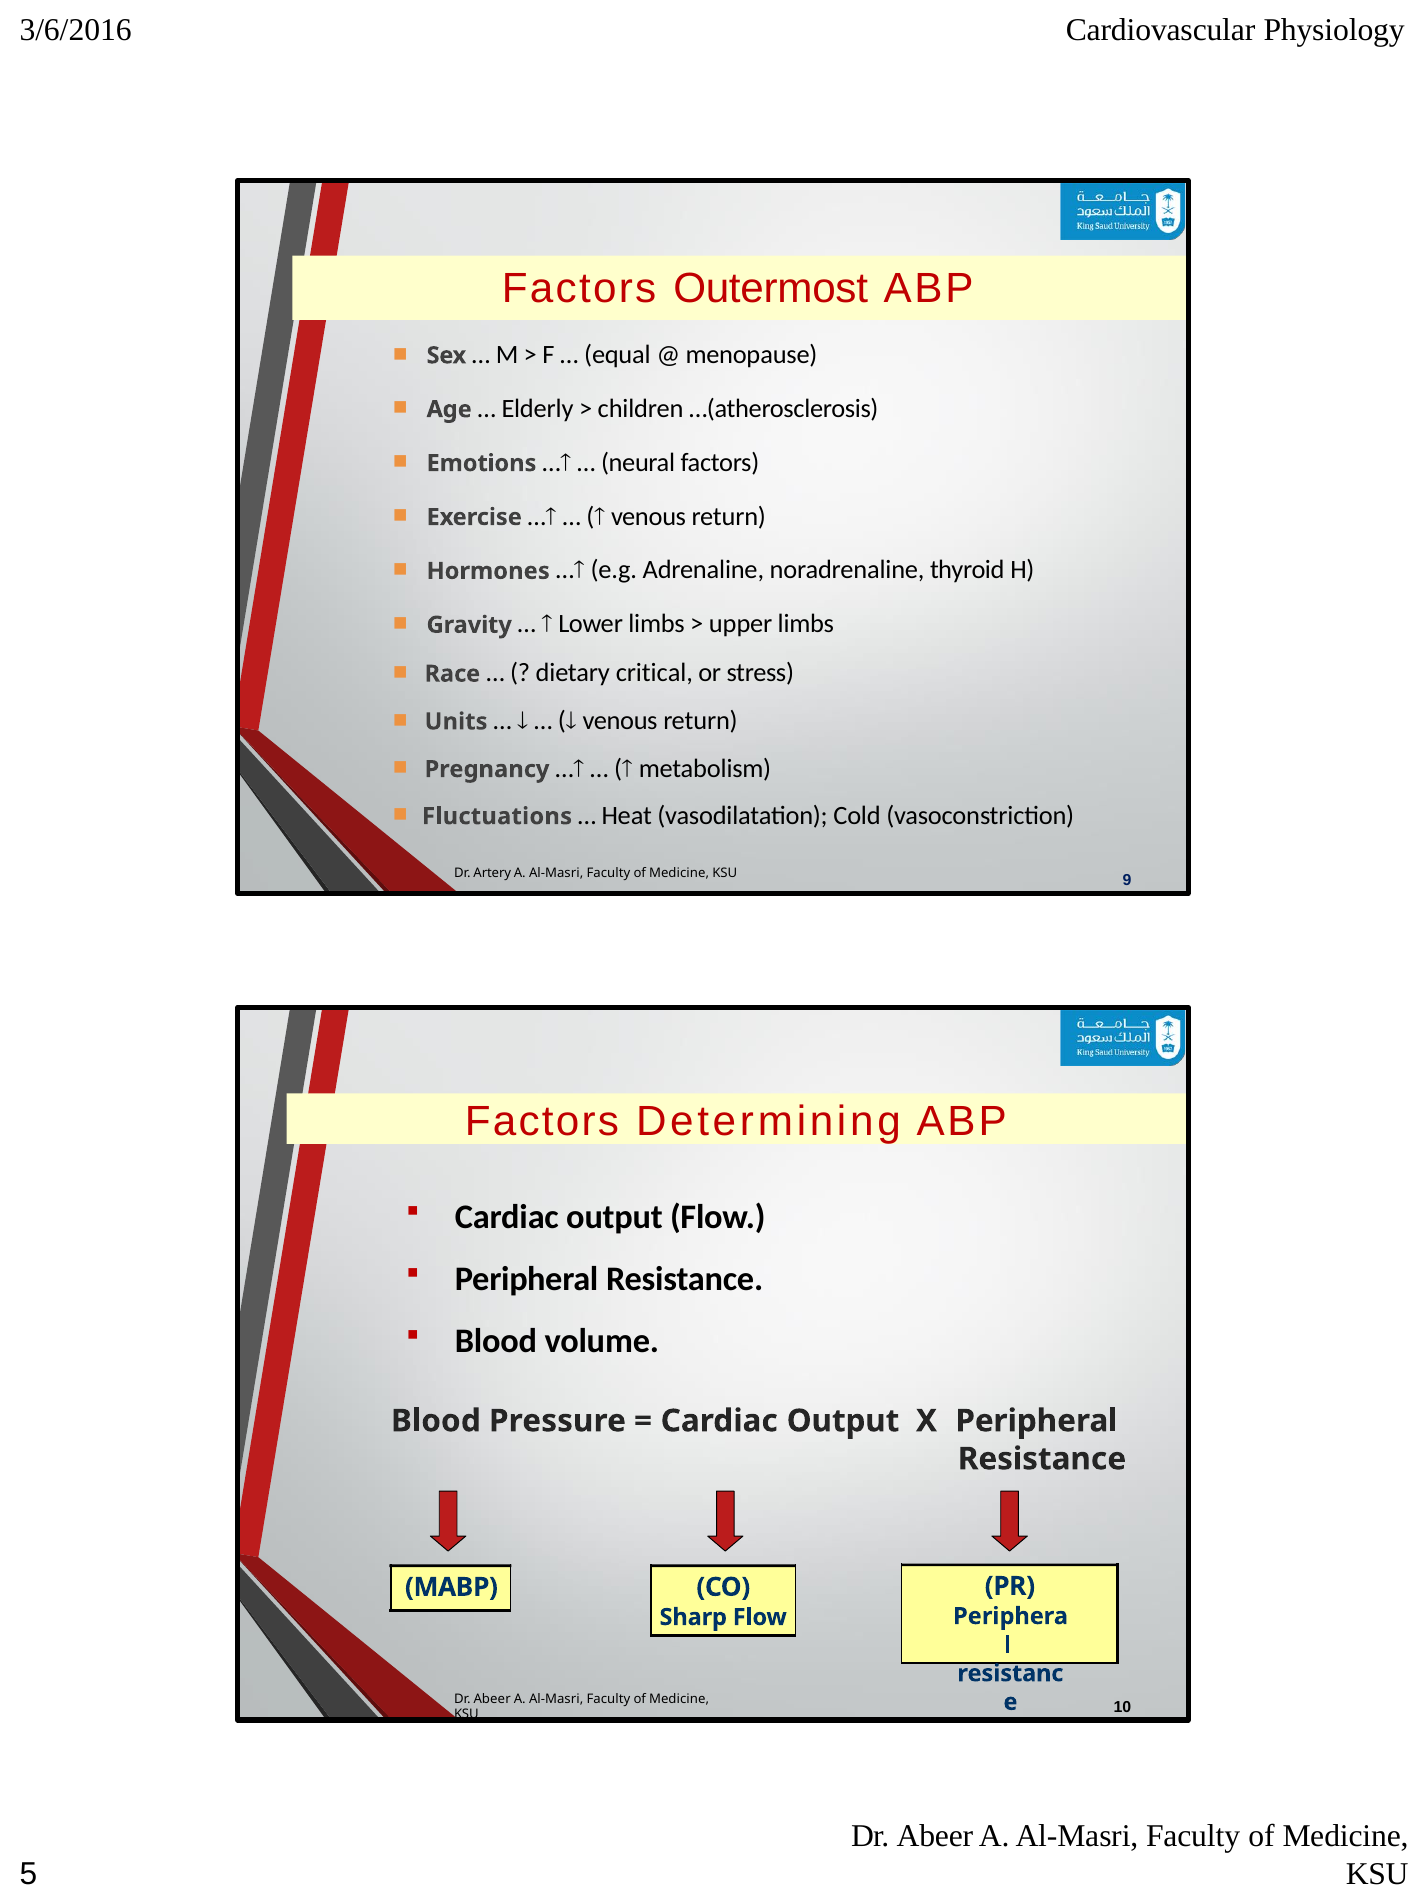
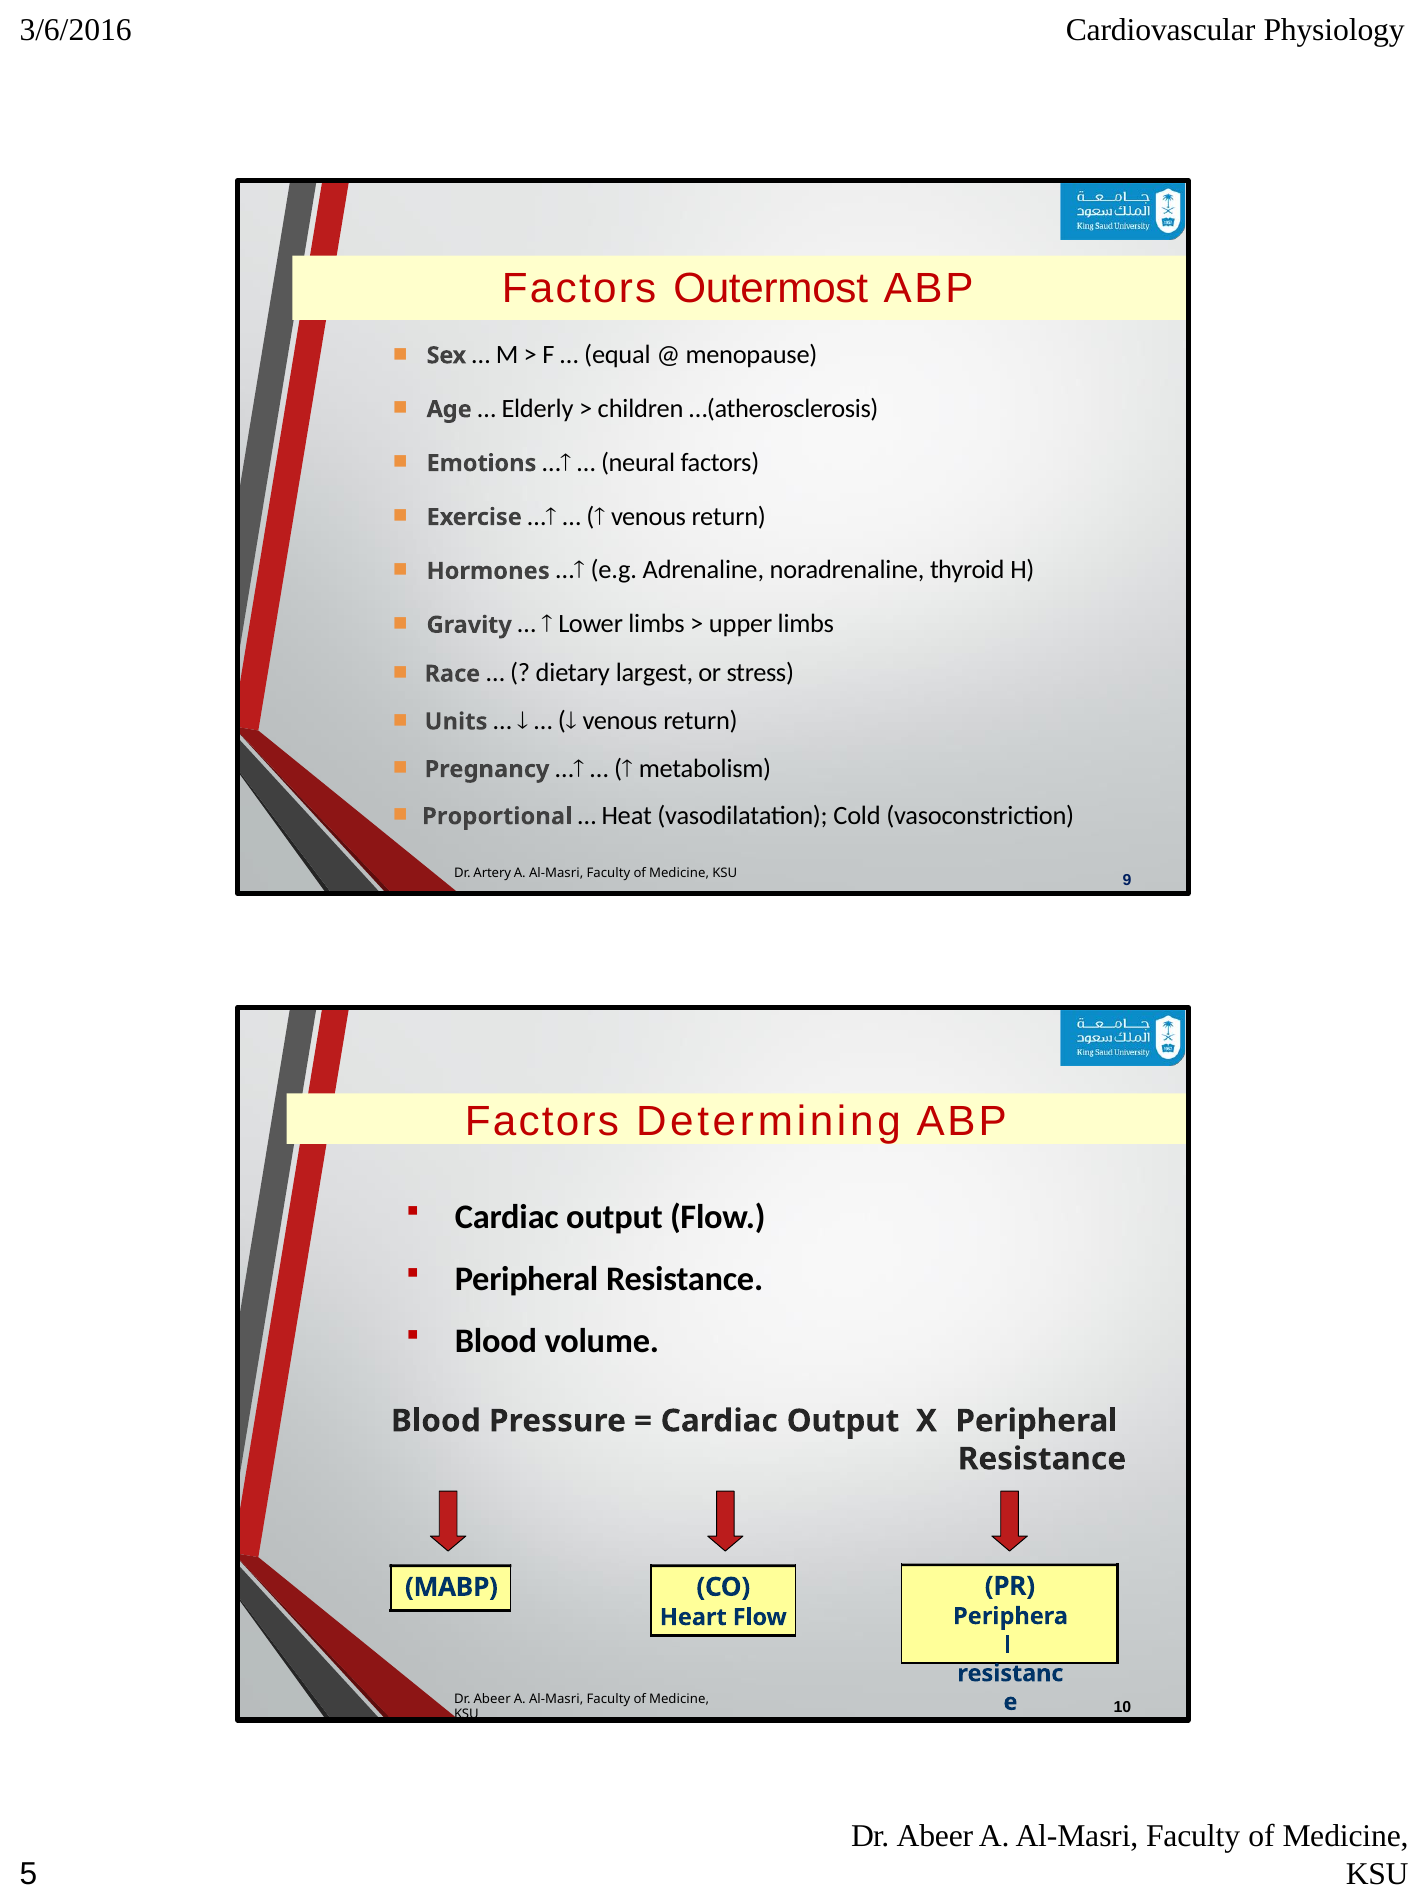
critical: critical -> largest (654, 673)
Fluctuations: Fluctuations -> Proportional (497, 817)
Sharp: Sharp -> Heart (693, 1617)
